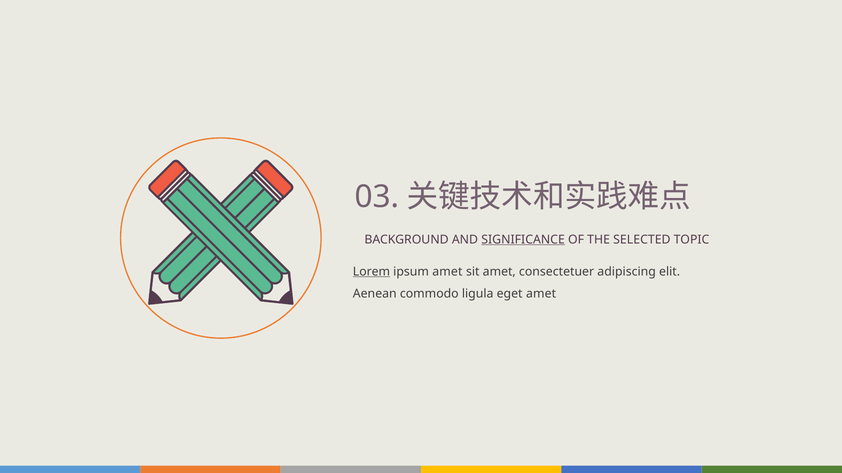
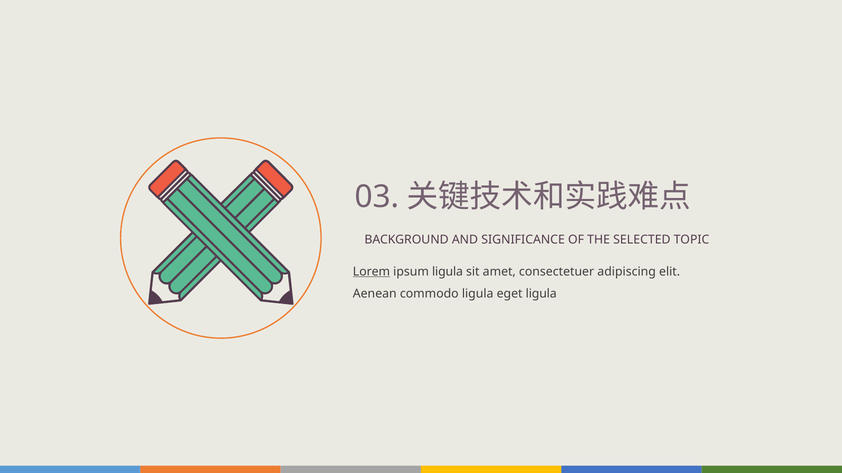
SIGNIFICANCE underline: present -> none (523, 240)
ipsum amet: amet -> ligula (448, 272)
eget amet: amet -> ligula (541, 294)
